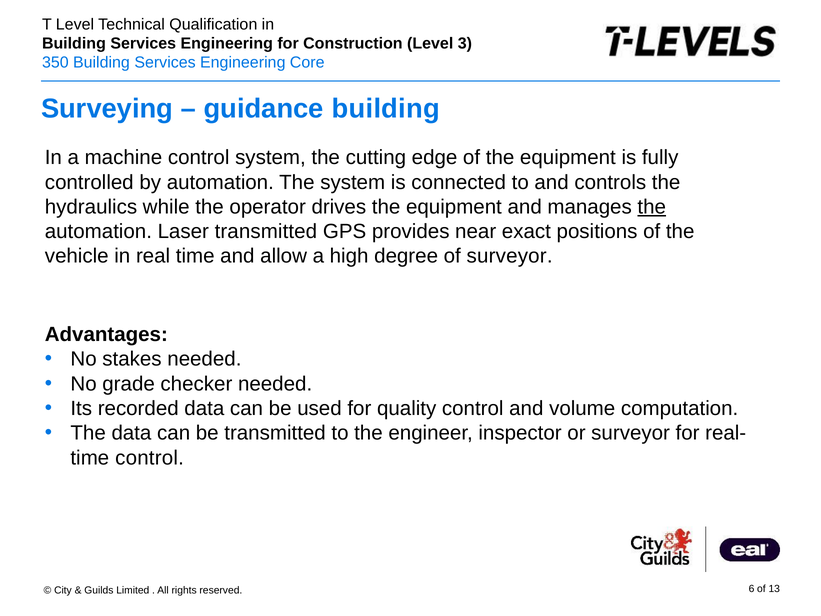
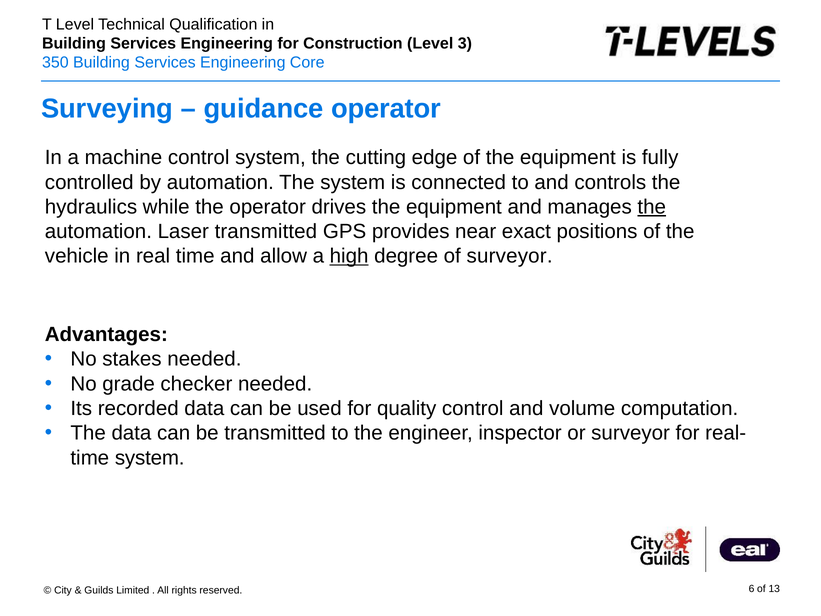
guidance building: building -> operator (386, 109)
high underline: none -> present (349, 256)
time control: control -> system (150, 458)
